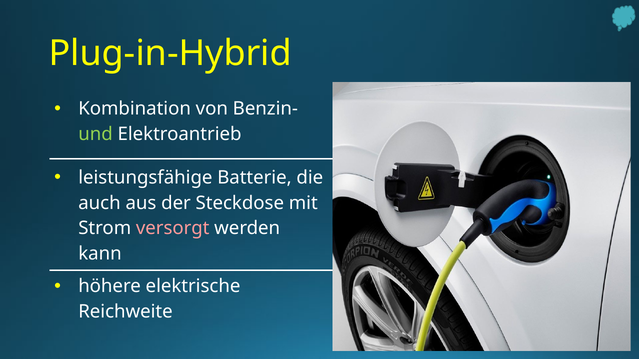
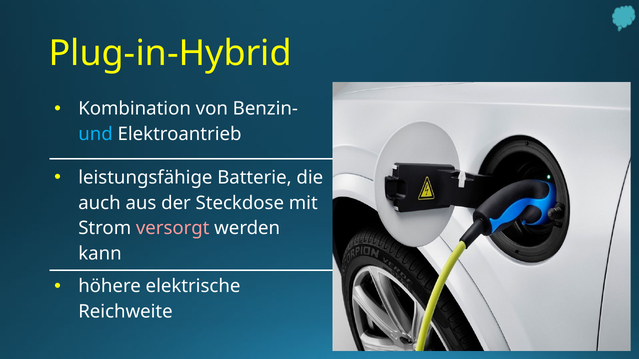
und colour: light green -> light blue (96, 134)
